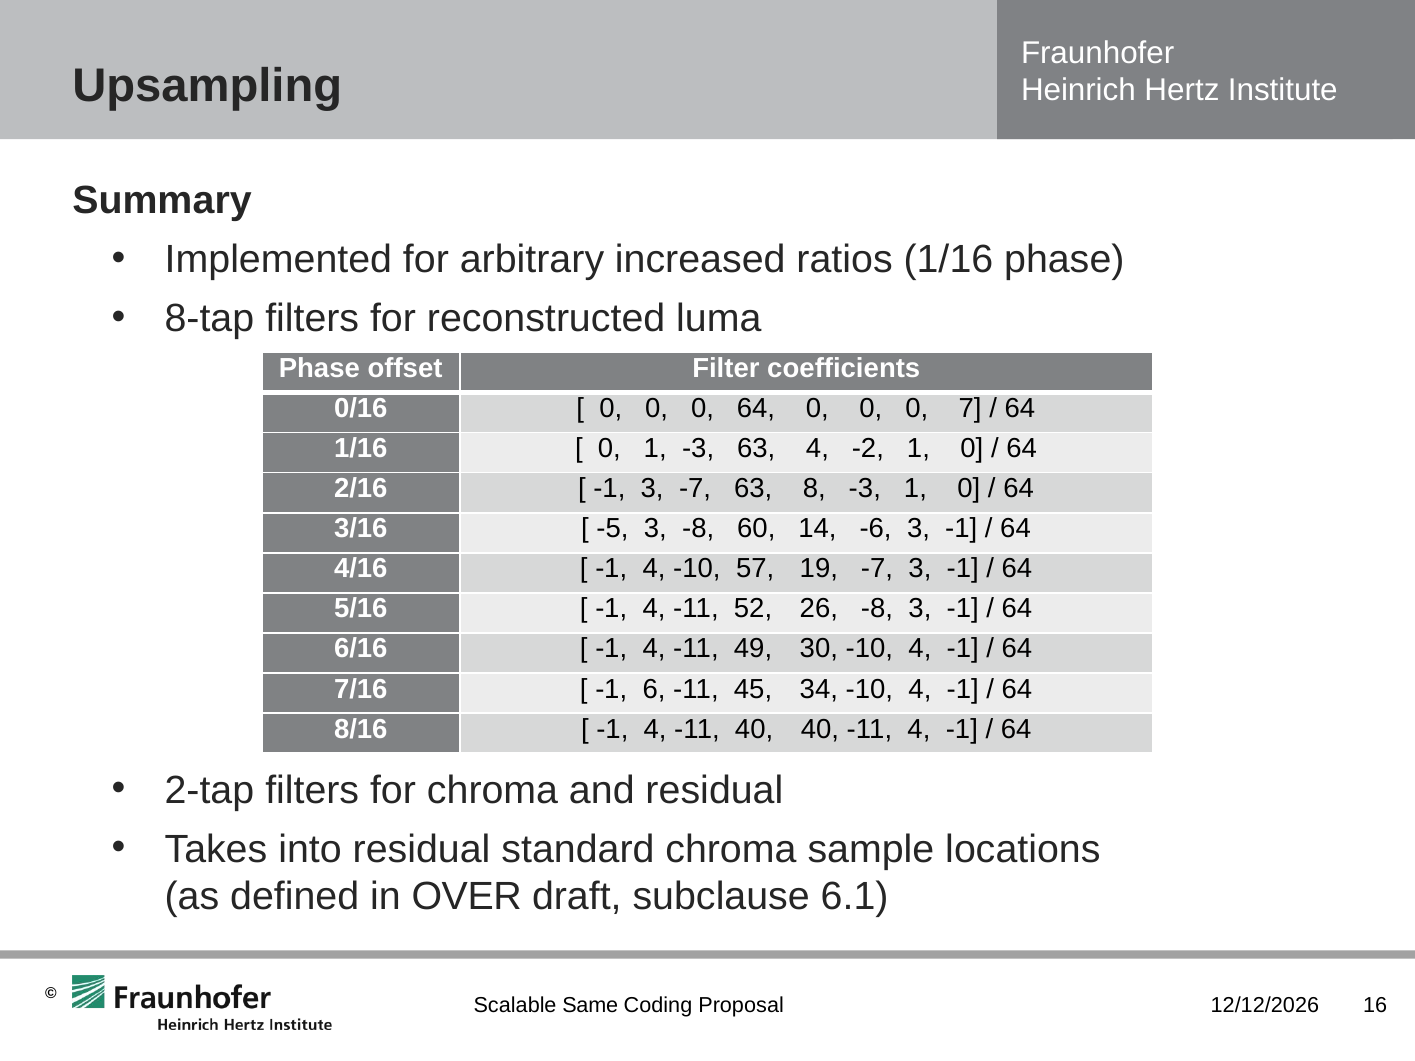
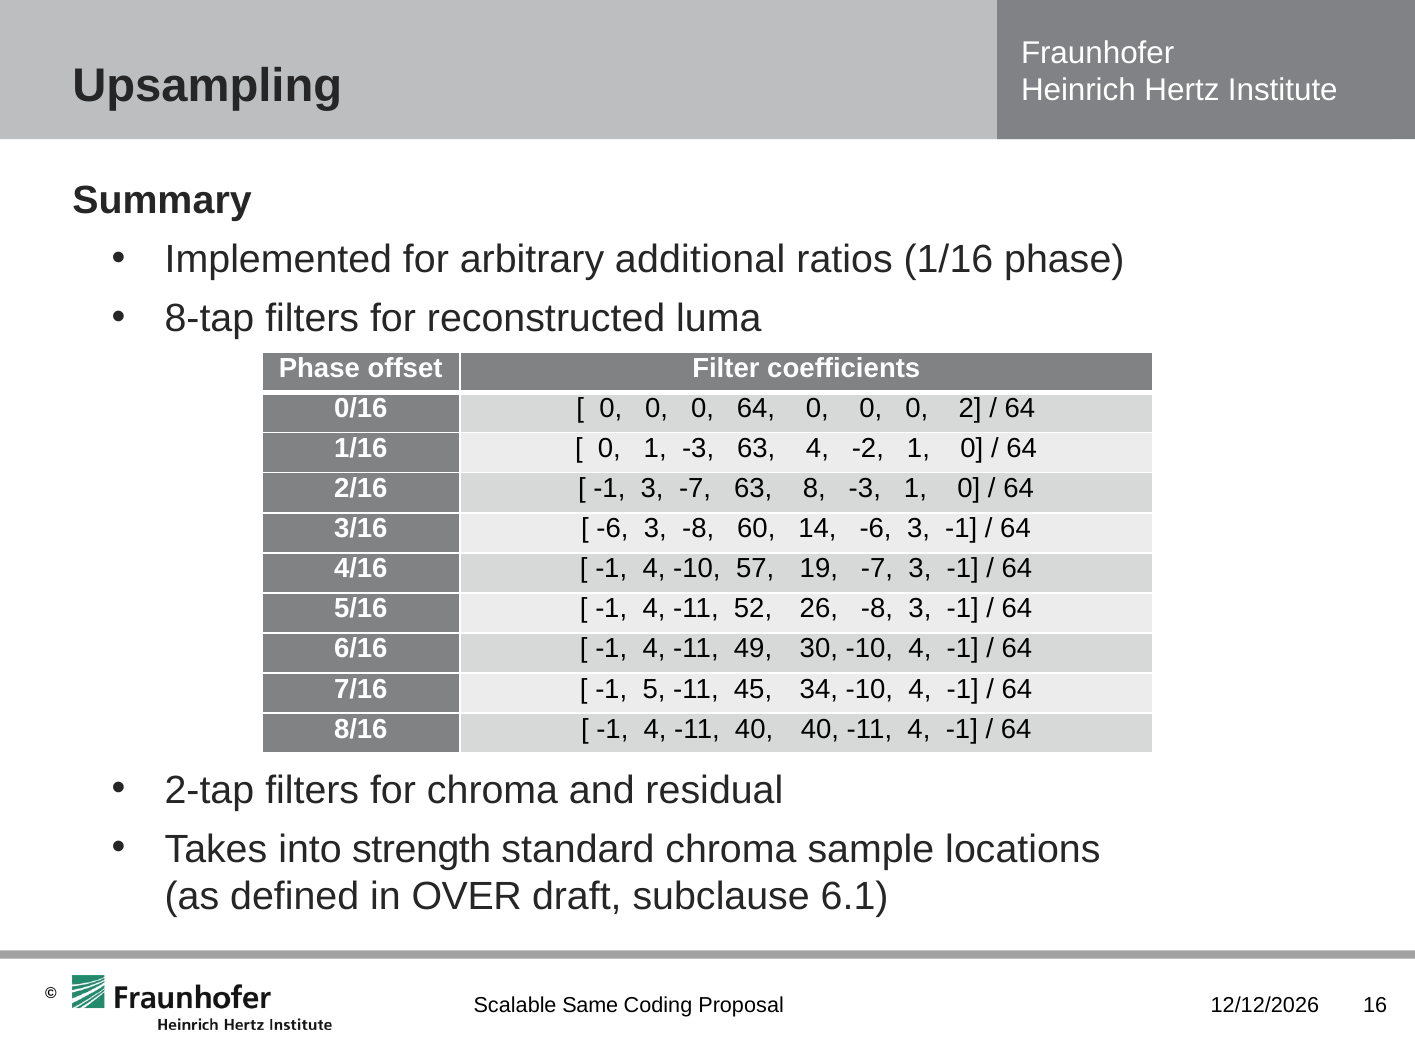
increased: increased -> additional (700, 259)
7: 7 -> 2 (970, 408)
-5: -5 -> -6 (612, 529)
6: 6 -> 5 (654, 689)
into residual: residual -> strength (422, 849)
